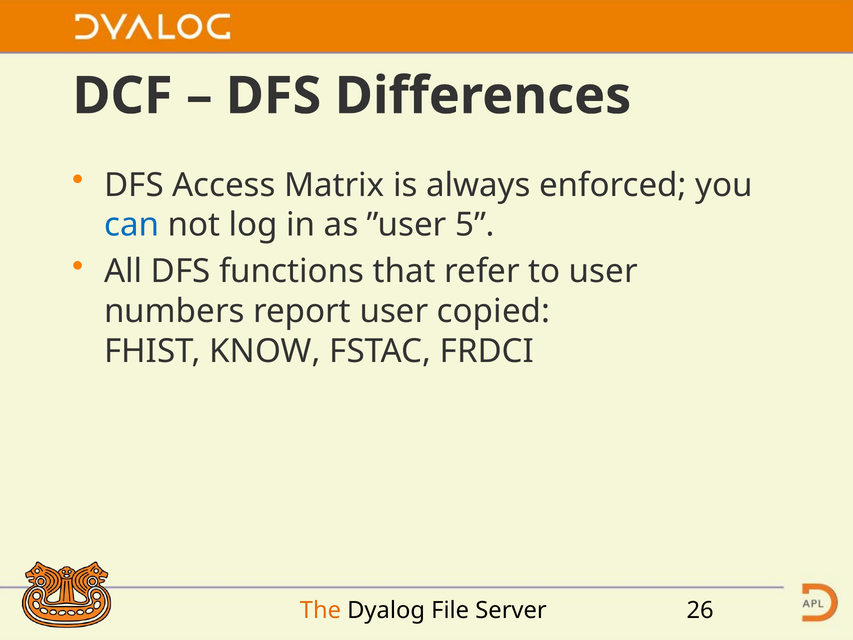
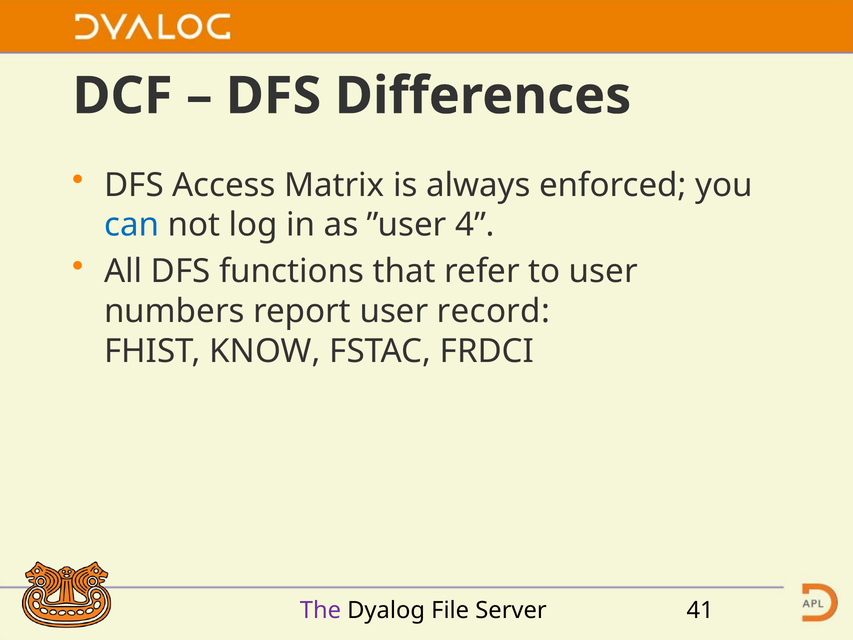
5: 5 -> 4 (475, 225)
copied: copied -> record (493, 311)
The colour: orange -> purple (320, 610)
26: 26 -> 41 (700, 610)
